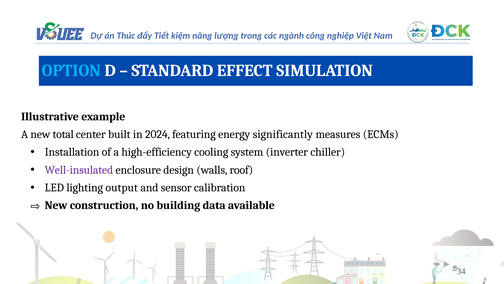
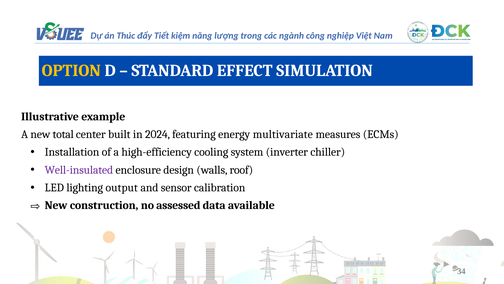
OPTION colour: light blue -> yellow (71, 70)
significantly: significantly -> multivariate (283, 134)
building: building -> assessed (178, 205)
